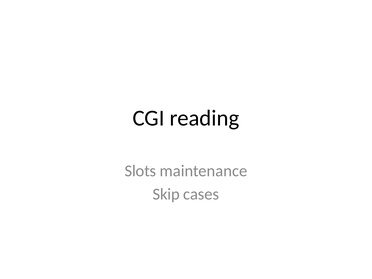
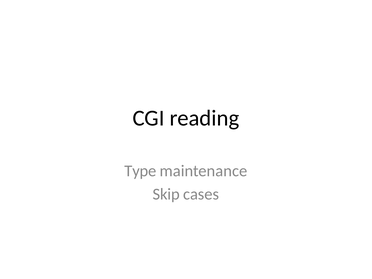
Slots: Slots -> Type (140, 171)
